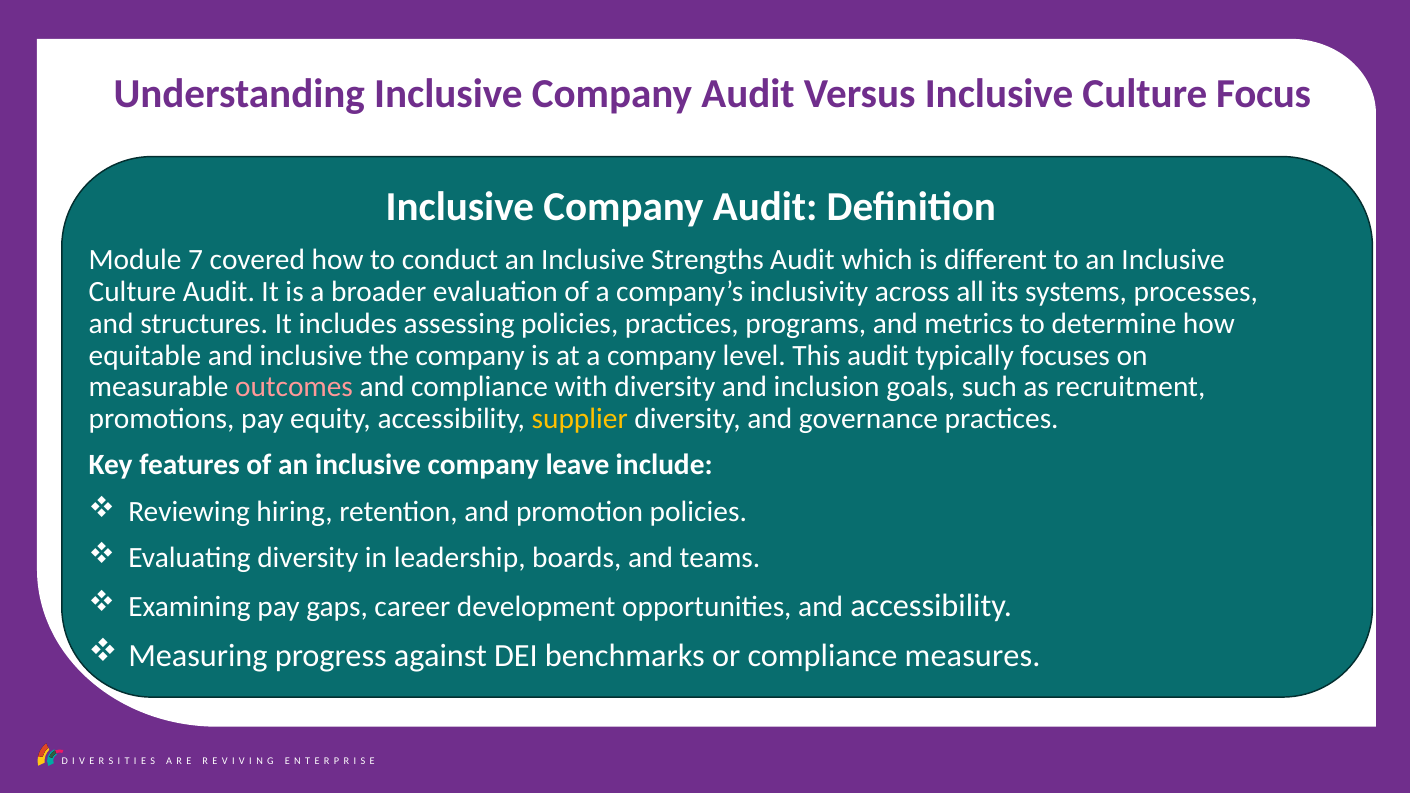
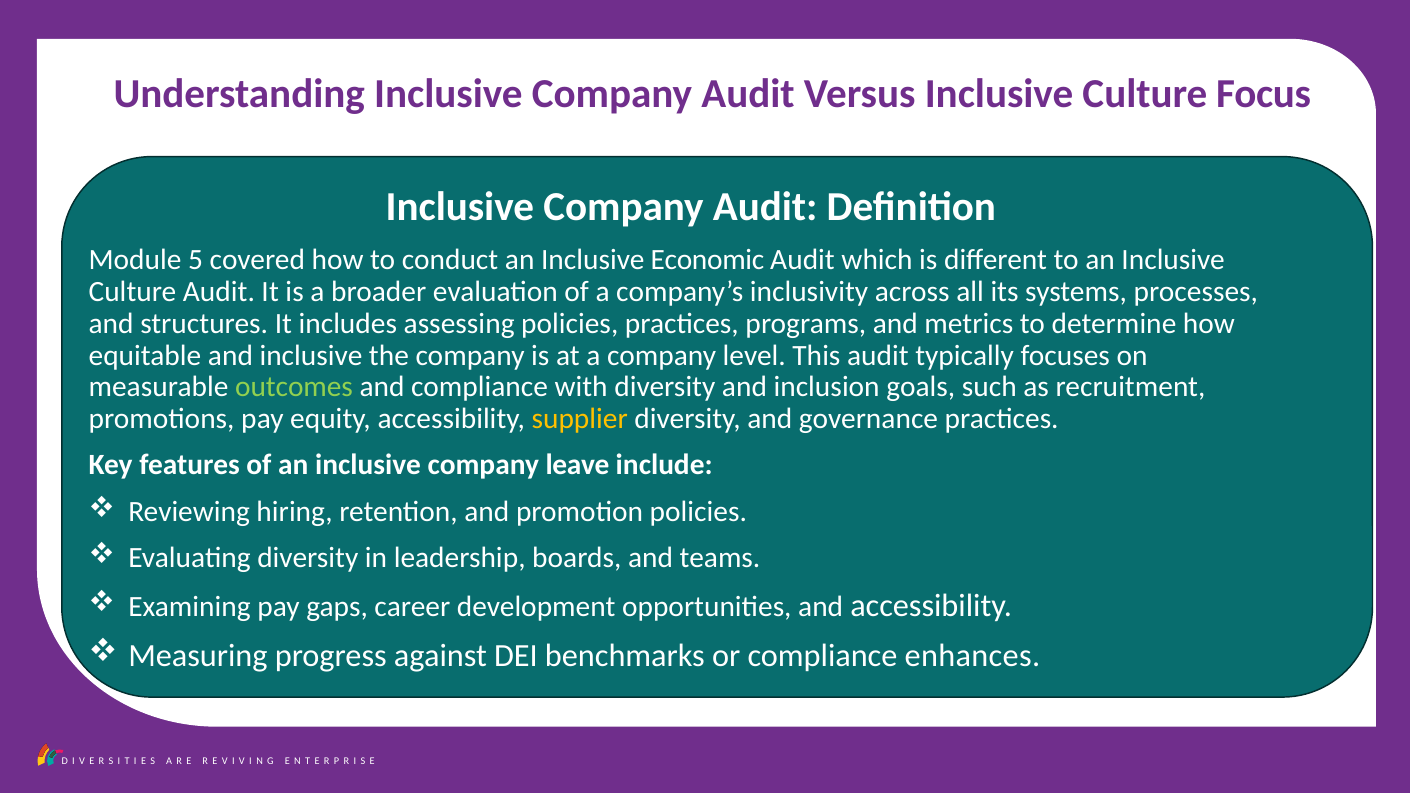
7: 7 -> 5 (196, 260)
Strengths: Strengths -> Economic (707, 260)
outcomes colour: pink -> light green (294, 387)
measures: measures -> enhances (972, 656)
